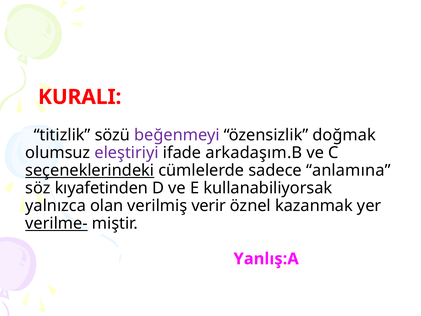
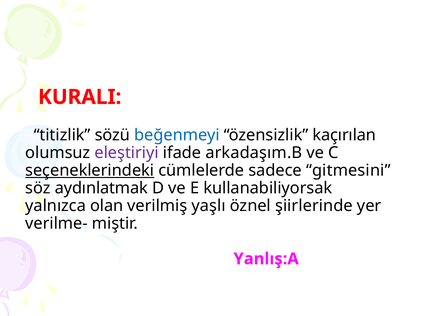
beğenmeyi colour: purple -> blue (177, 135)
doğmak: doğmak -> kaçırılan (344, 135)
anlamına: anlamına -> gitmesini (348, 170)
kıyafetinden: kıyafetinden -> aydınlatmak (101, 188)
verir: verir -> yaşlı (209, 206)
kazanmak: kazanmak -> şiirlerinde (314, 206)
verilme- underline: present -> none (56, 223)
